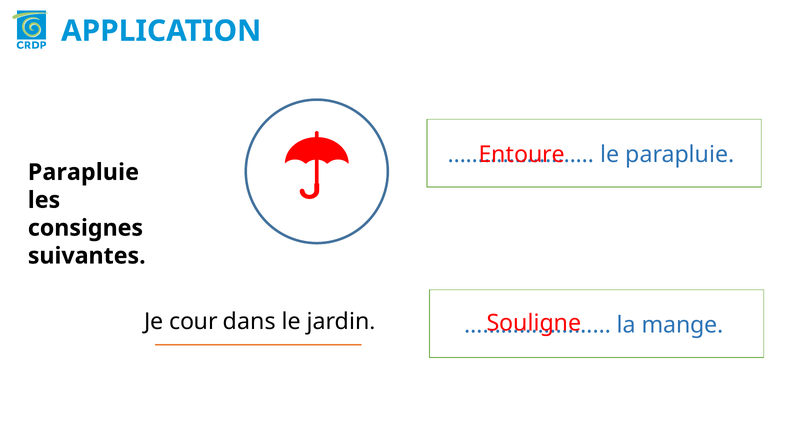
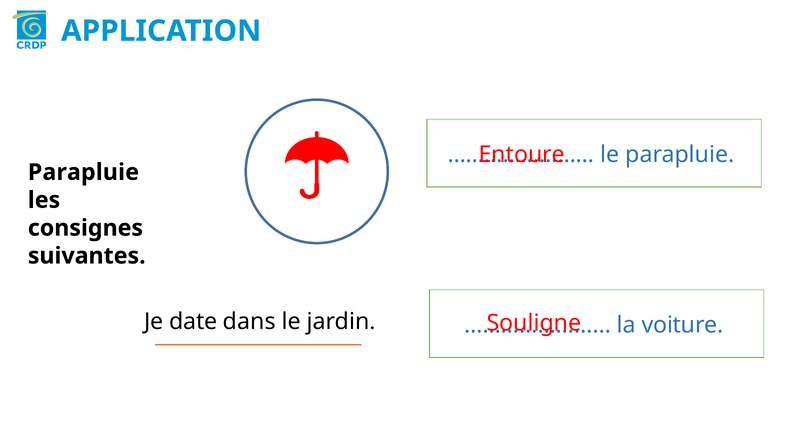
cour: cour -> date (193, 321)
mange: mange -> voiture (683, 325)
